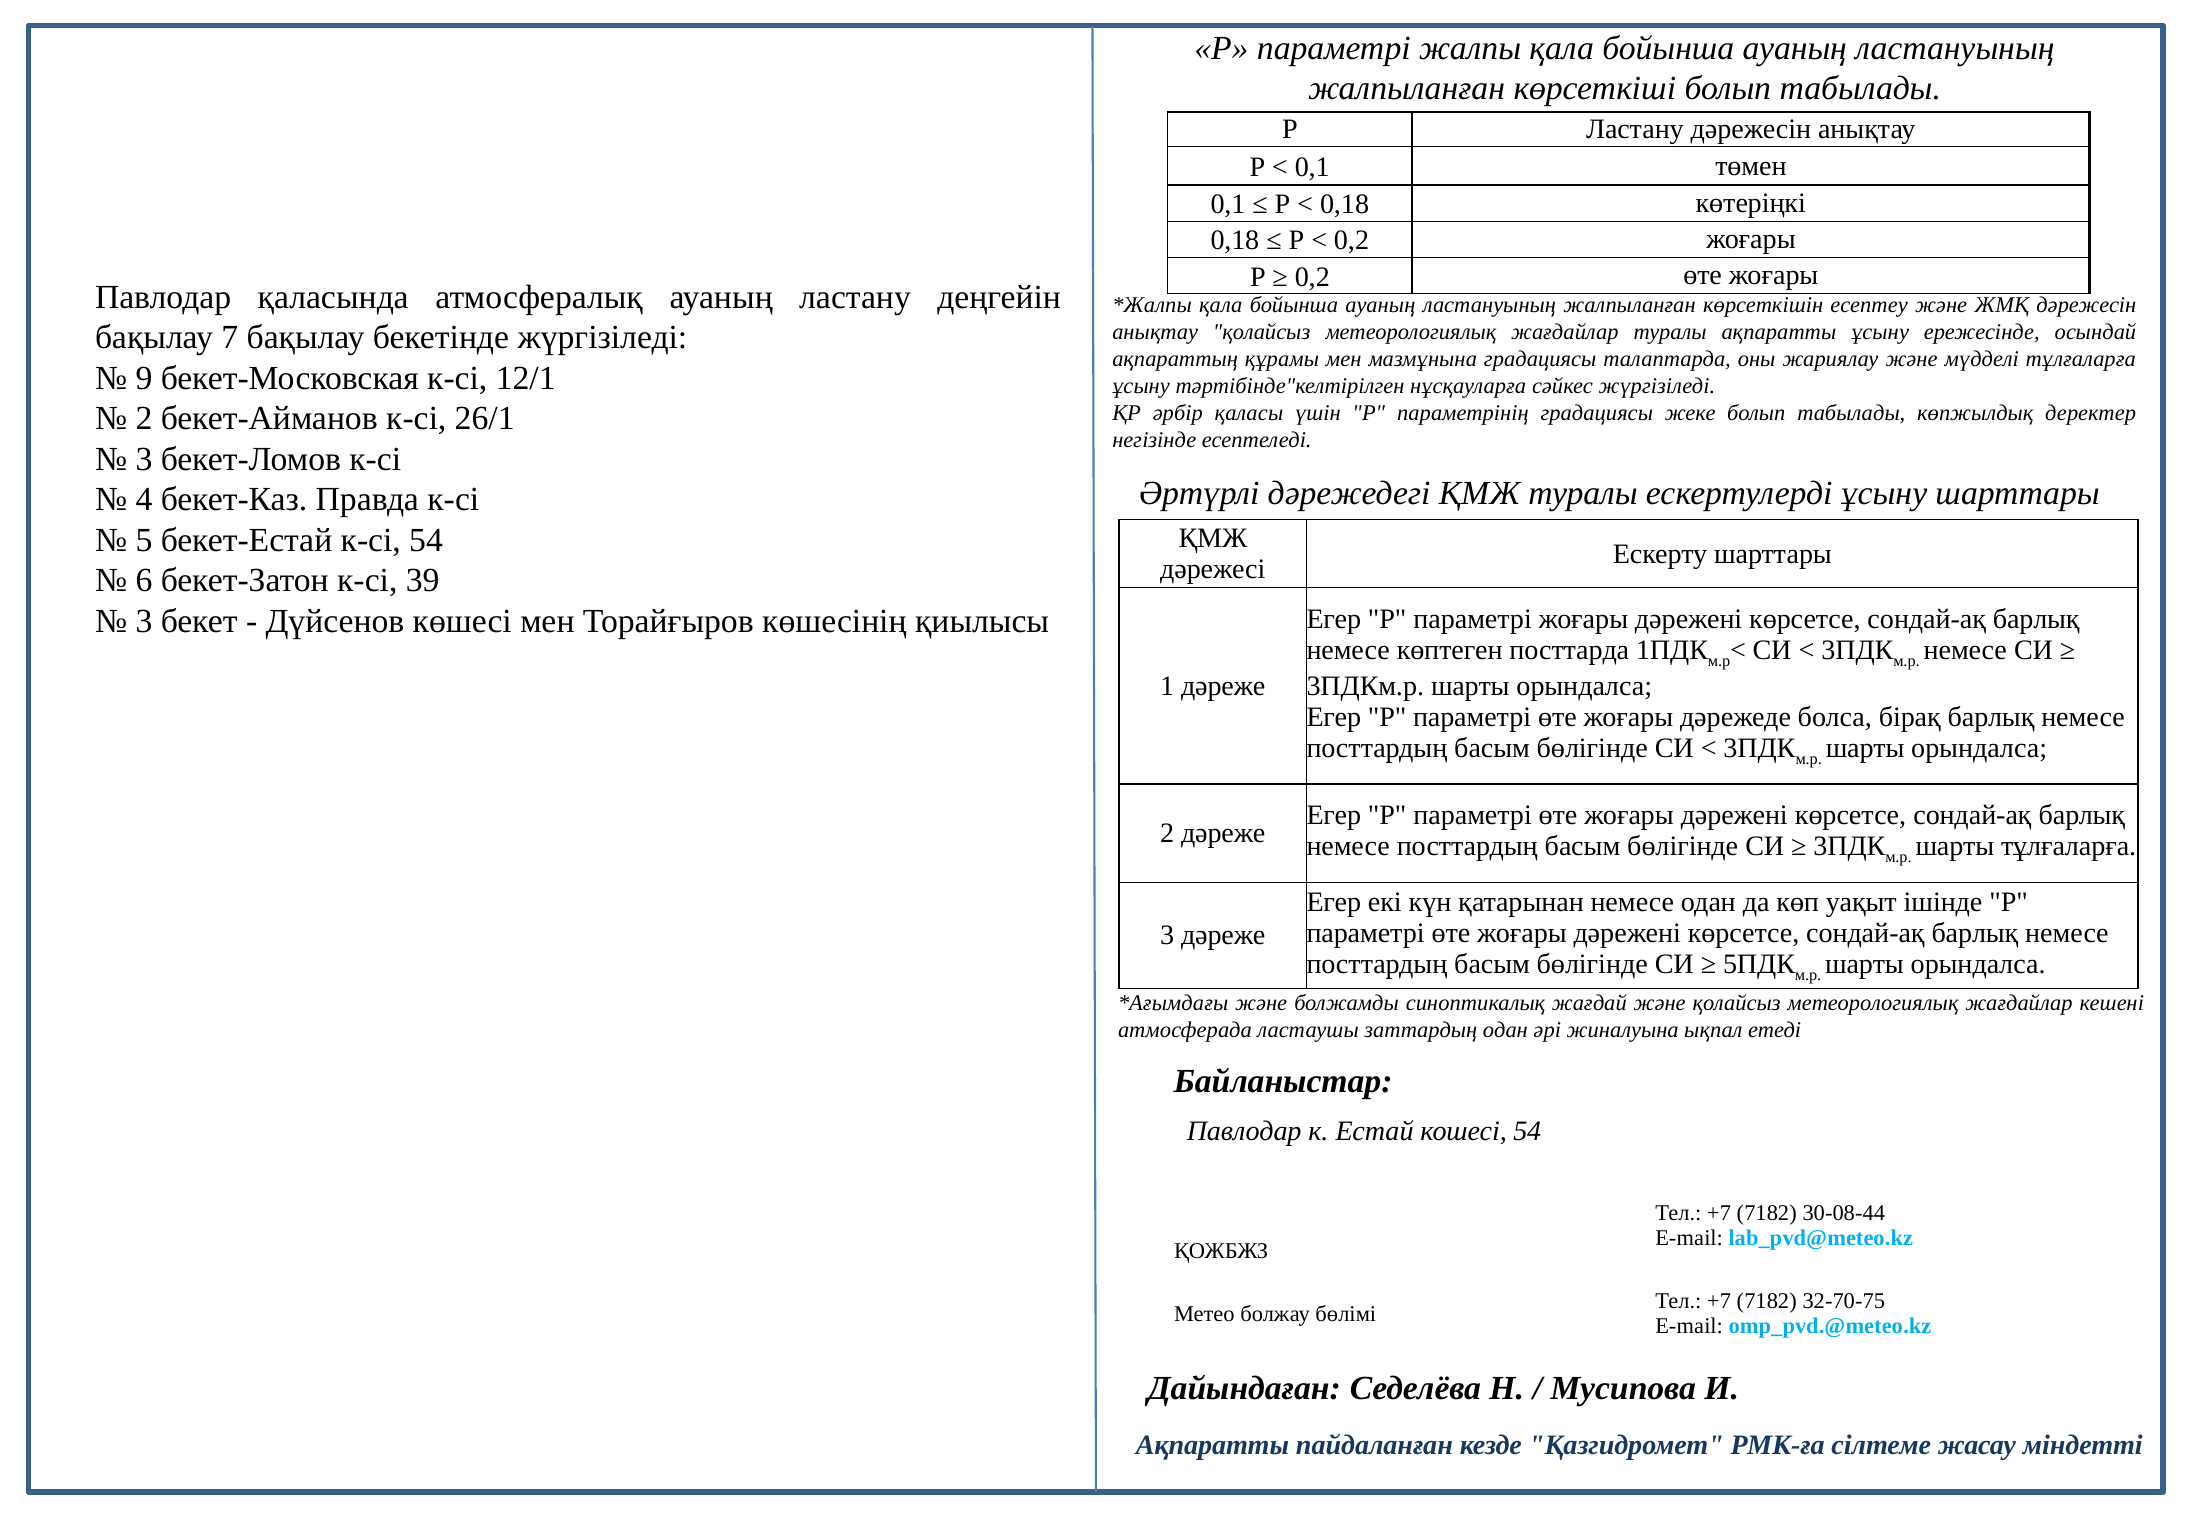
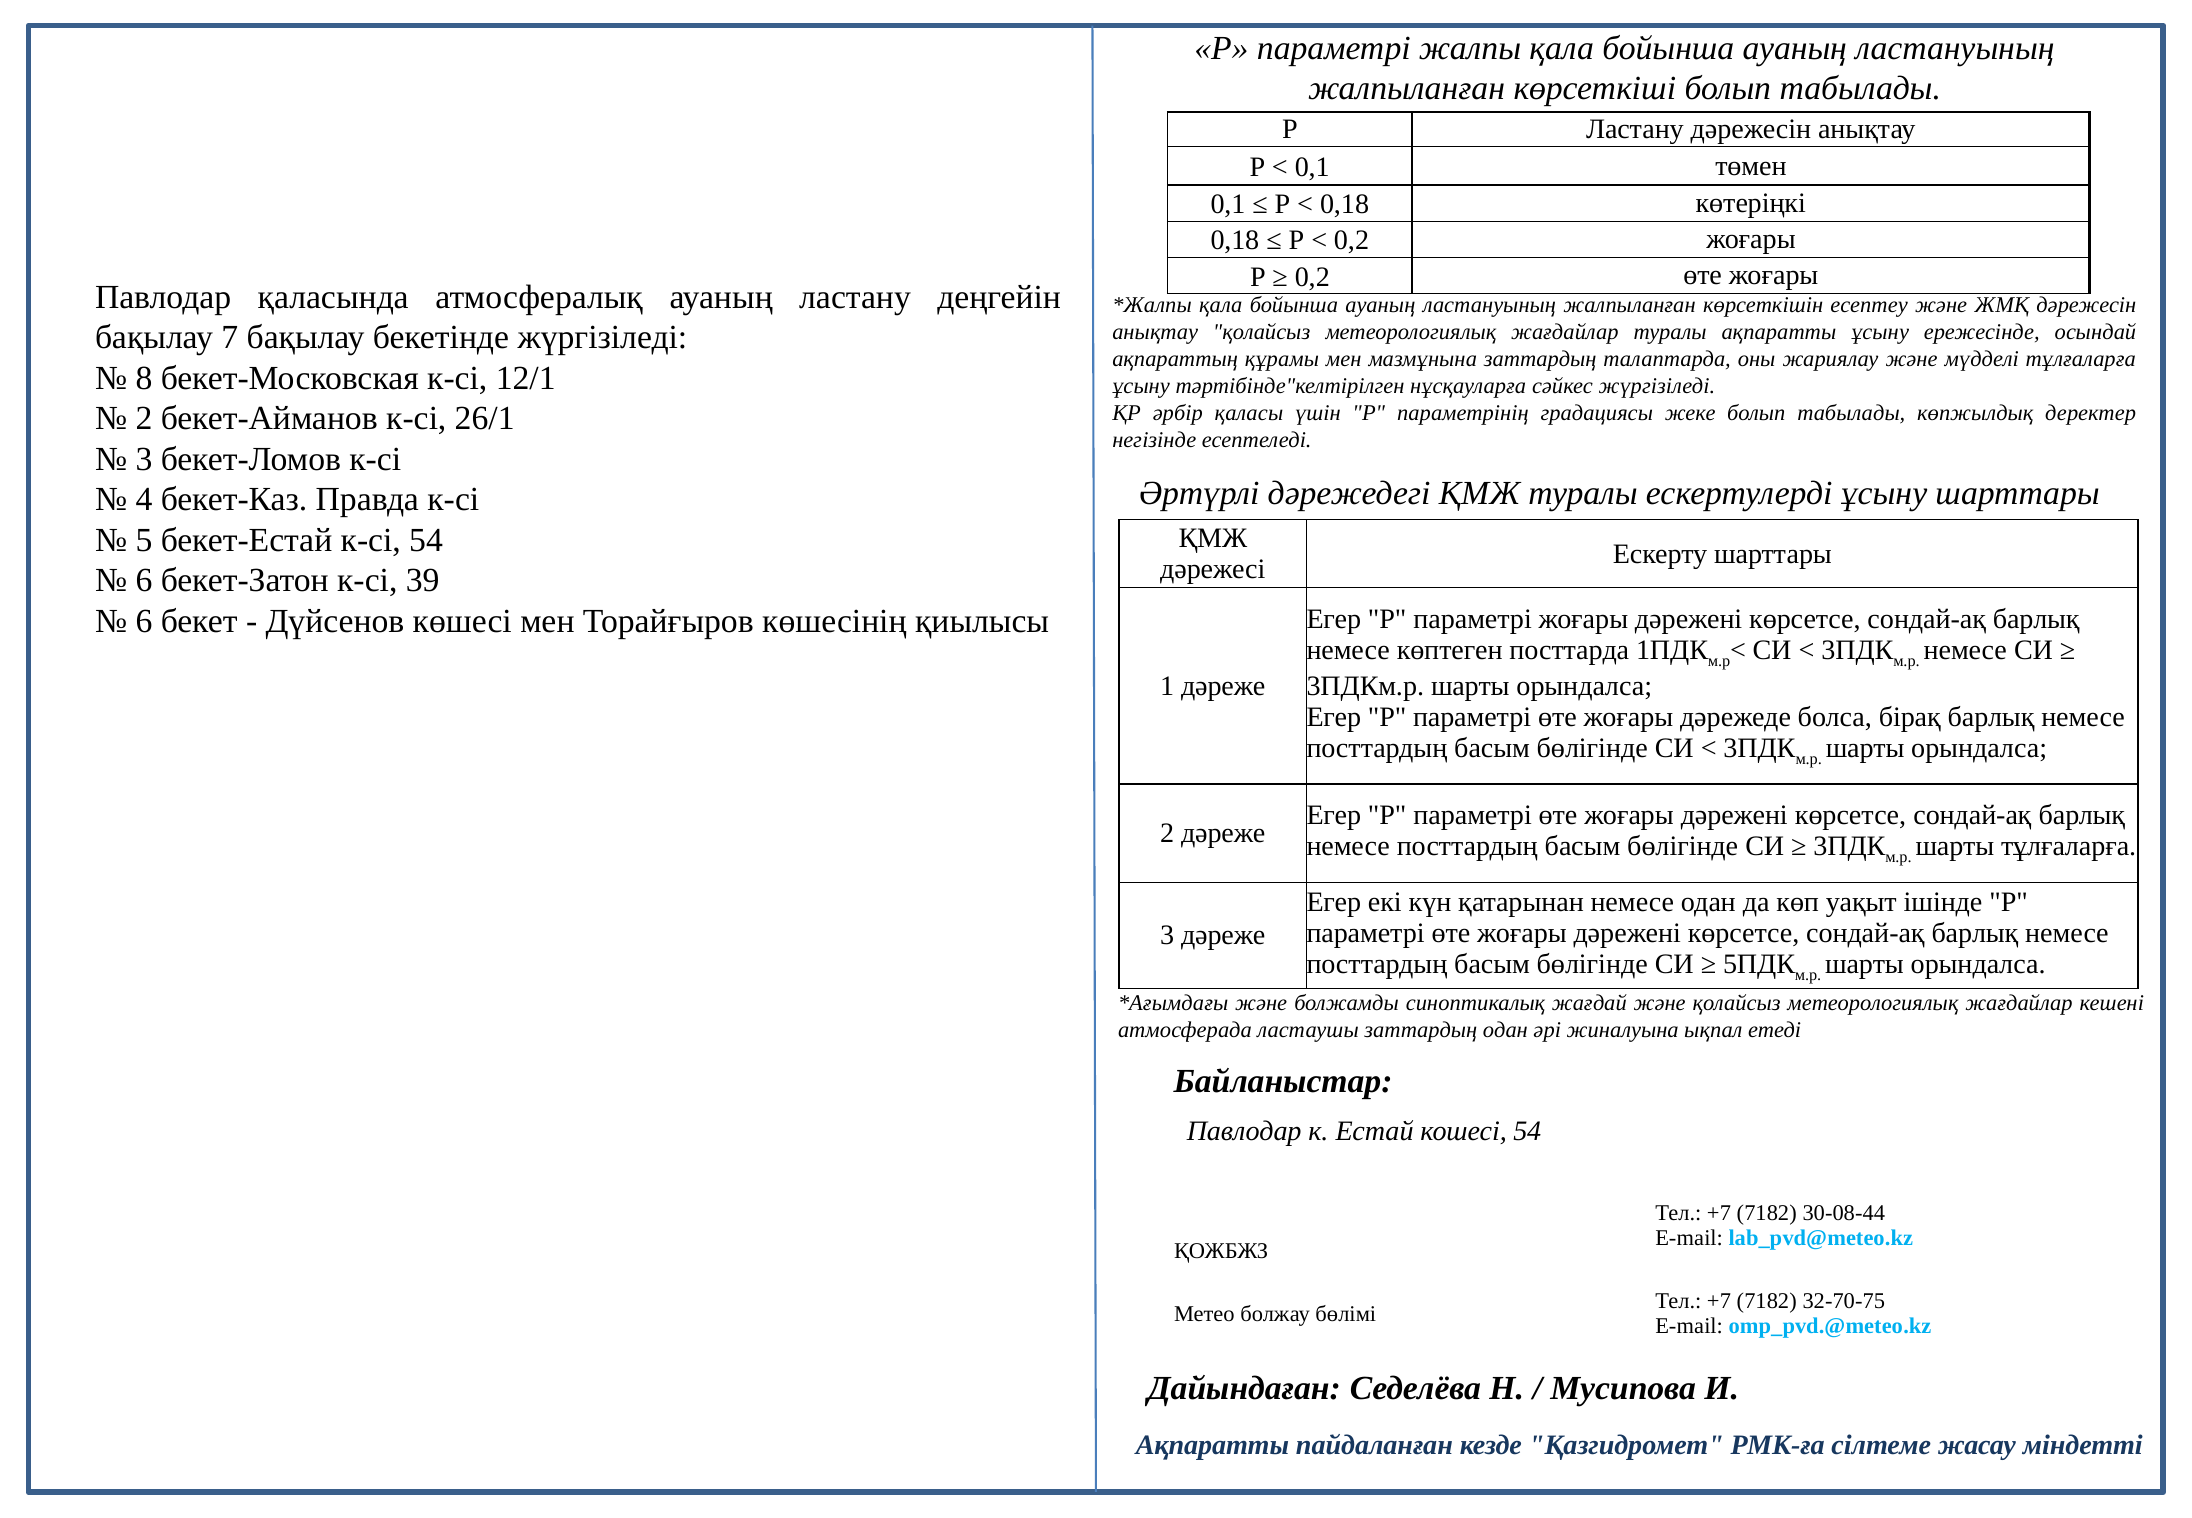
мазмұнына градациясы: градациясы -> заттардың (1540, 359)
9: 9 -> 8 (144, 378)
3: 3 -> 6 (144, 621)
